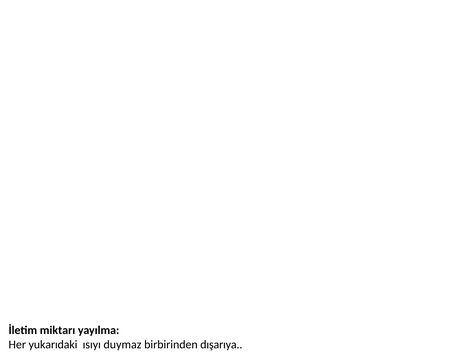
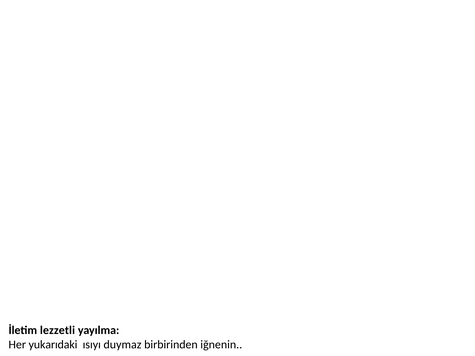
miktarı: miktarı -> lezzetli (57, 331)
dışarıya: dışarıya -> iğnenin (221, 345)
